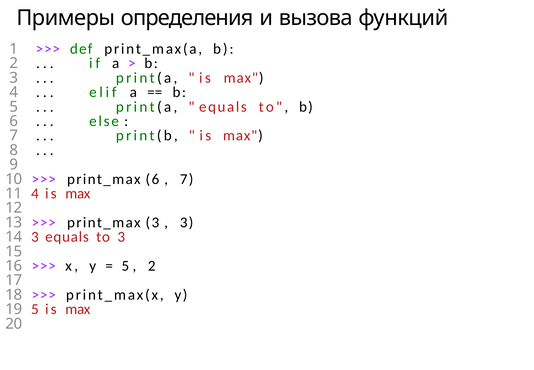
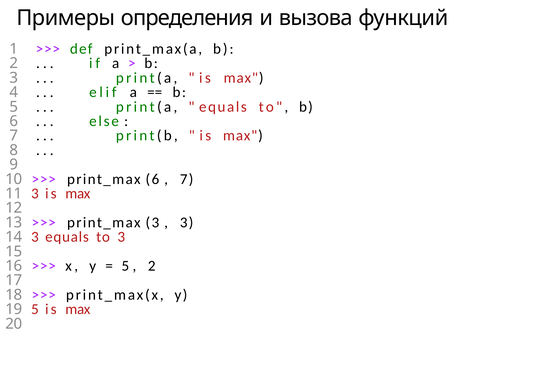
11 4: 4 -> 3 (35, 193)
